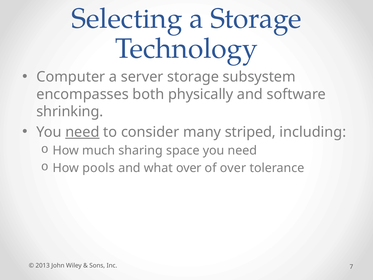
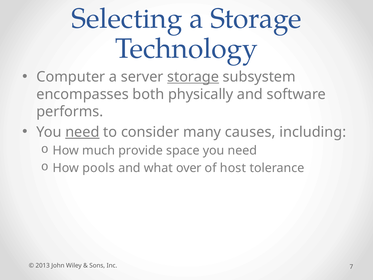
storage underline: none -> present (193, 77)
shrinking: shrinking -> performs (70, 112)
striped: striped -> causes (250, 132)
sharing: sharing -> provide (141, 150)
of over: over -> host (233, 168)
